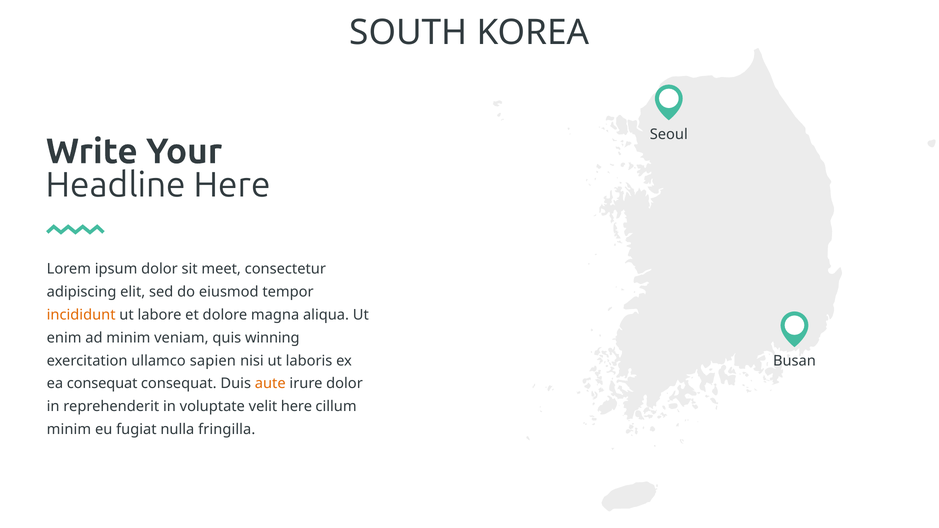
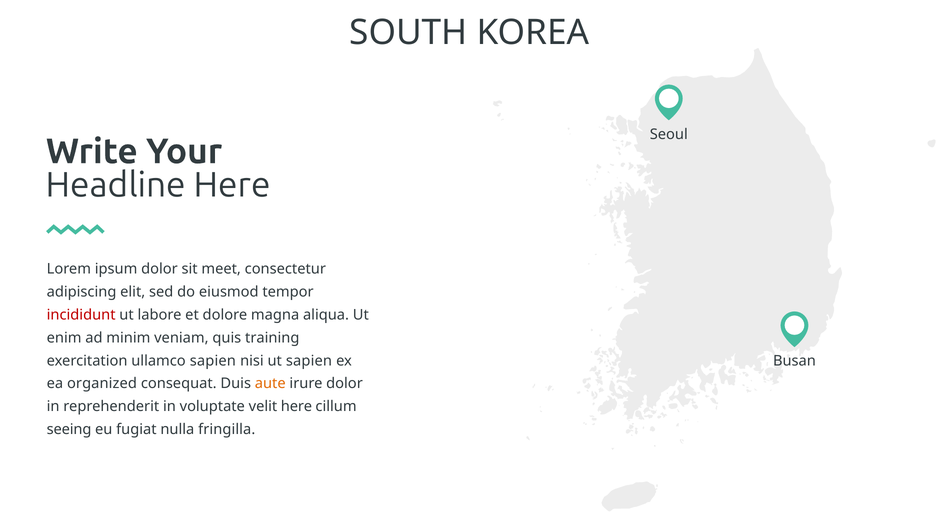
incididunt colour: orange -> red (81, 315)
winning: winning -> training (272, 338)
ut laboris: laboris -> sapien (309, 361)
ea consequat: consequat -> organized (102, 384)
minim: minim -> seeing (69, 429)
